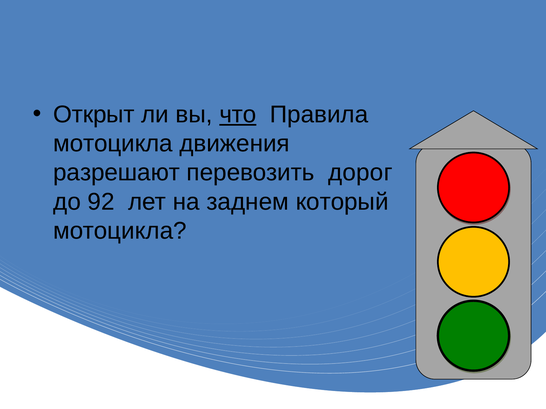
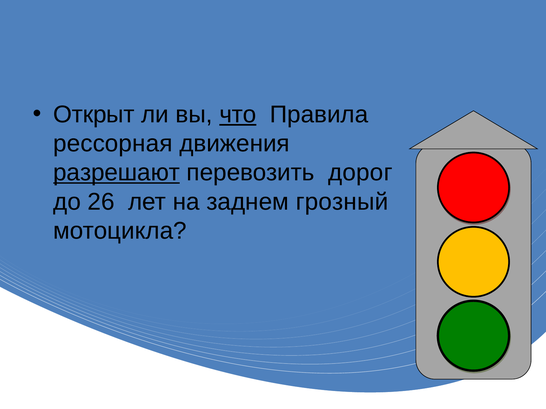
мотоцикла: мотоцикла -> рессорная (113, 144)
разрешают underline: none -> present (117, 173)
92: 92 -> 26 (101, 202)
который: который -> грозный (342, 202)
